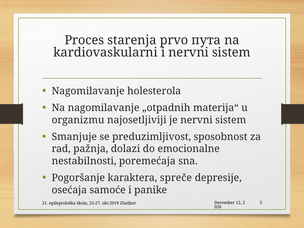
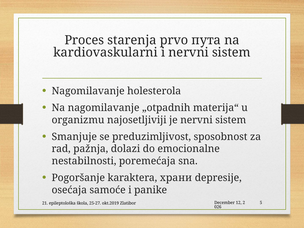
spreče: spreče -> храни (176, 178)
